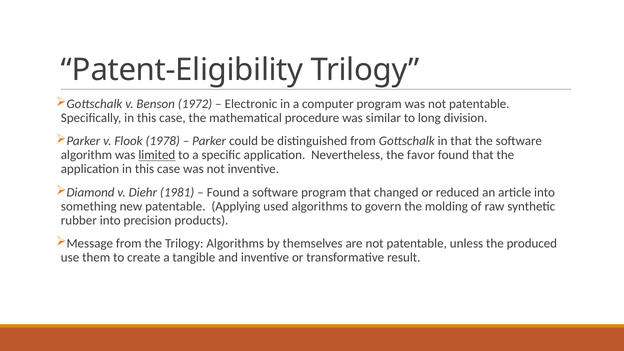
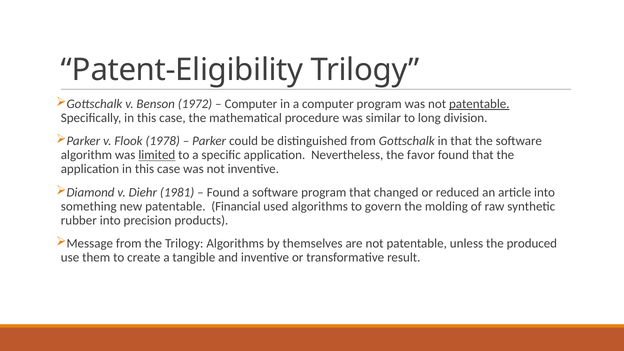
Electronic: Electronic -> Computer (251, 104)
patentable underline: none -> present (479, 104)
Applying: Applying -> Financial (236, 206)
